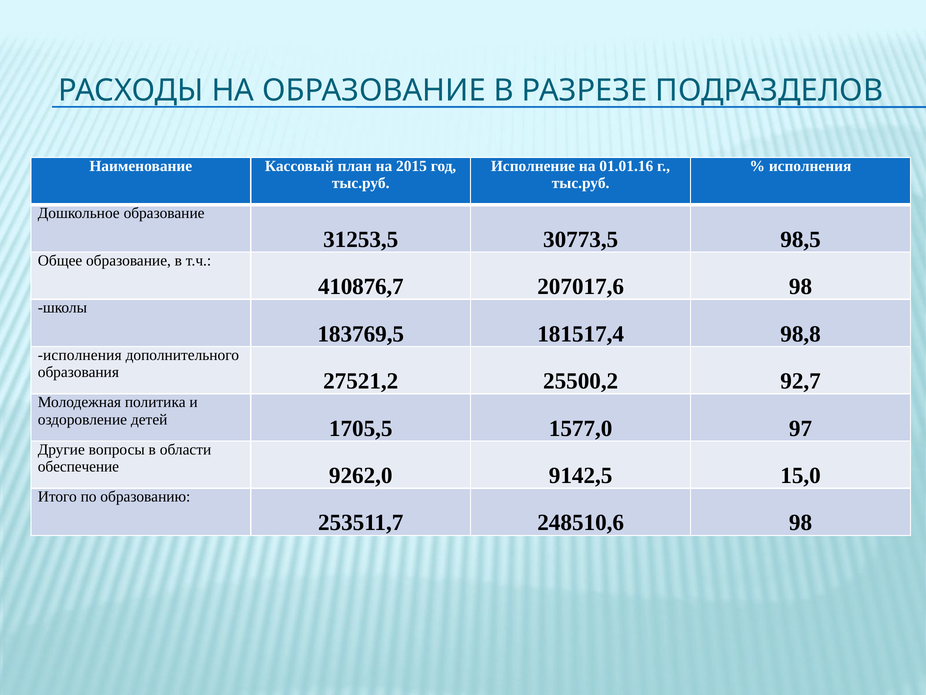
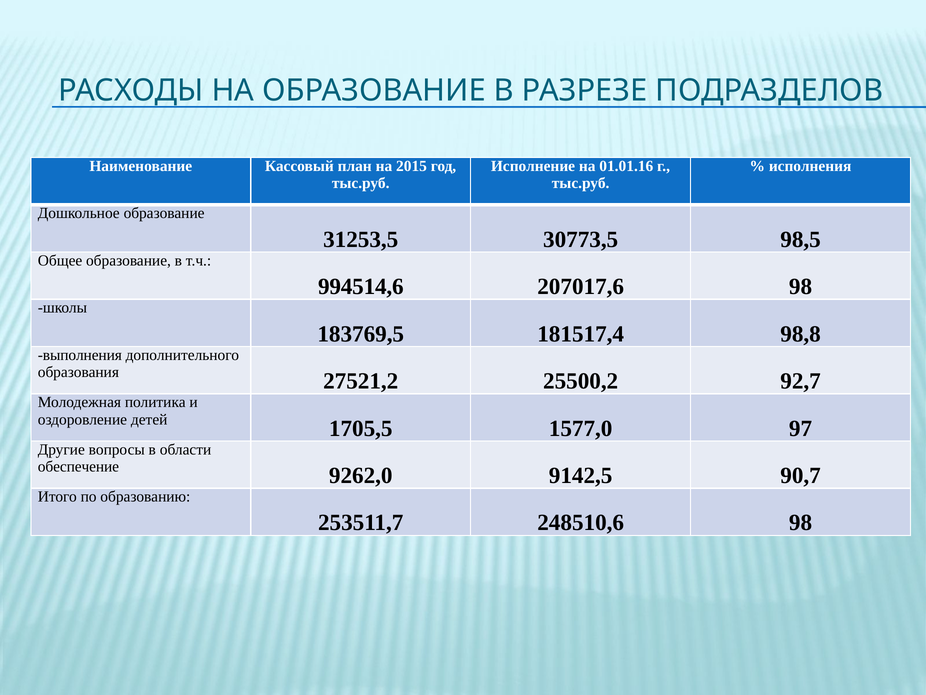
410876,7: 410876,7 -> 994514,6 (361, 286)
исполнения: исполнения -> выполнения (80, 355)
15,0: 15,0 -> 90,7 (801, 475)
